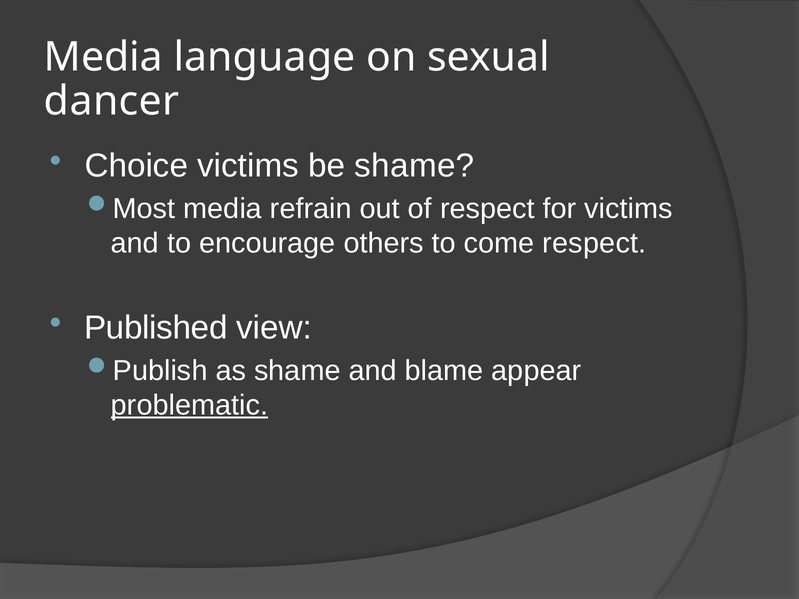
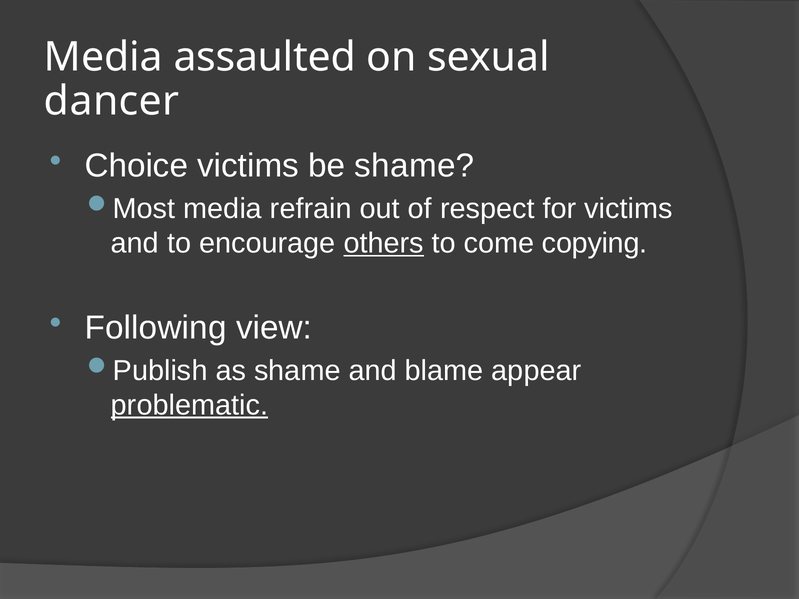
language: language -> assaulted (265, 57)
others underline: none -> present (384, 243)
come respect: respect -> copying (595, 243)
Published: Published -> Following (156, 328)
